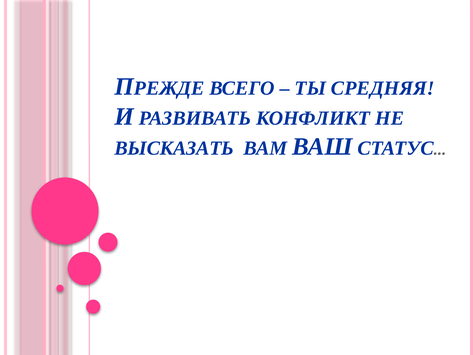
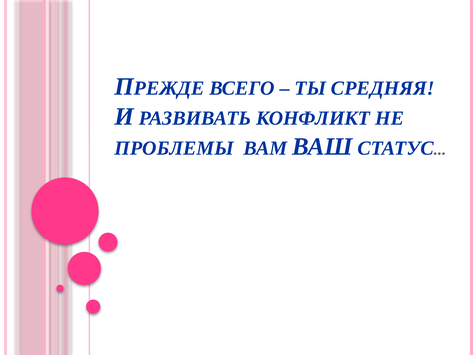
ВЫСКАЗАТЬ: ВЫСКАЗАТЬ -> ПРОБЛЕМЫ (174, 148)
